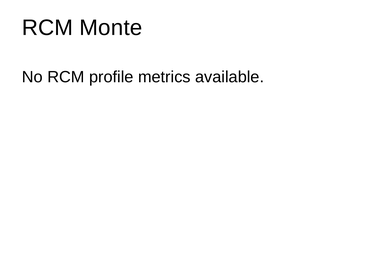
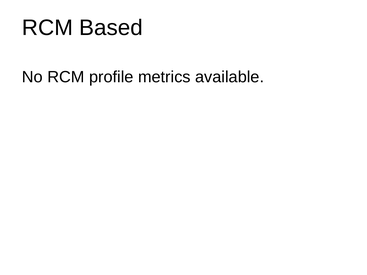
Monte: Monte -> Based (111, 28)
